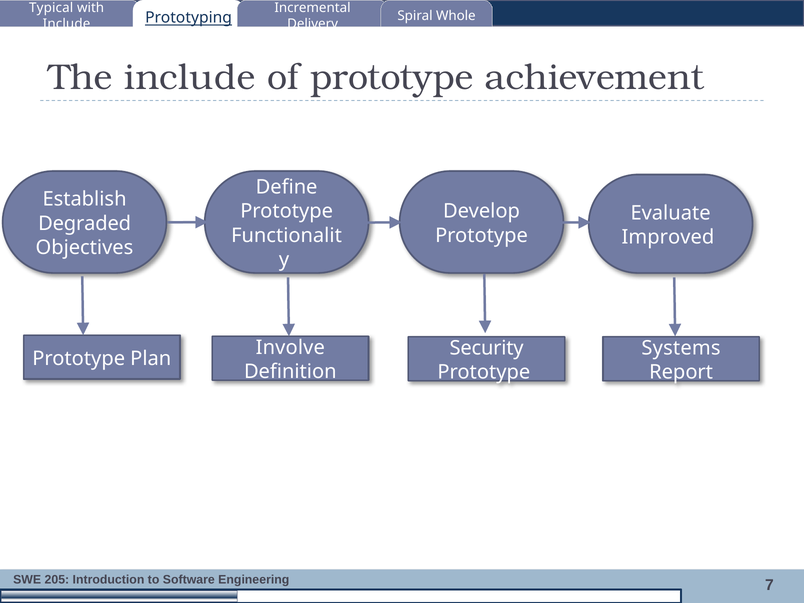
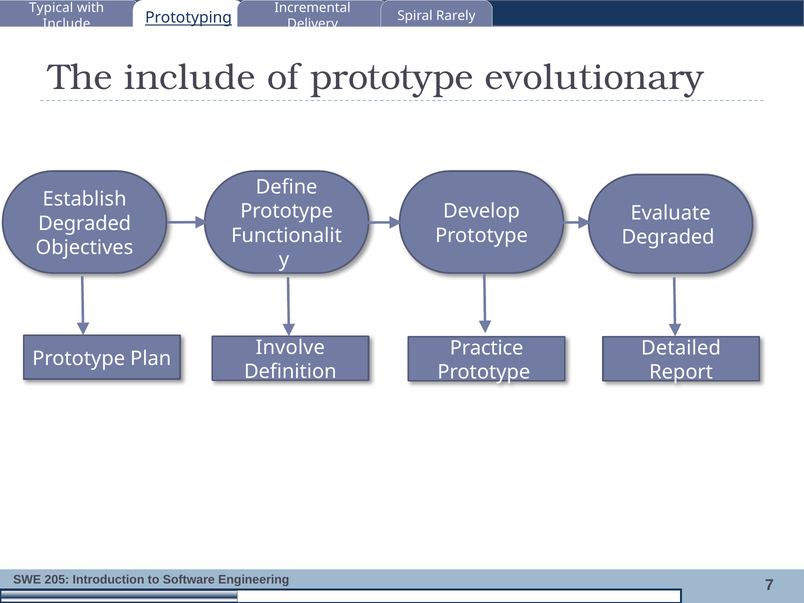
Whole: Whole -> Rarely (456, 16)
achievement: achievement -> evolutionary (595, 78)
Improved: Improved -> Degraded (668, 237)
Security: Security -> Practice (487, 348)
Systems: Systems -> Detailed (681, 348)
